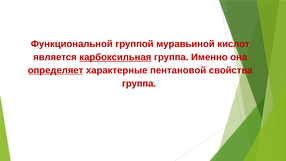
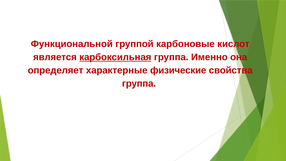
муравьиной: муравьиной -> карбоновые (185, 44)
определяет underline: present -> none (56, 70)
пентановой: пентановой -> физические (178, 70)
